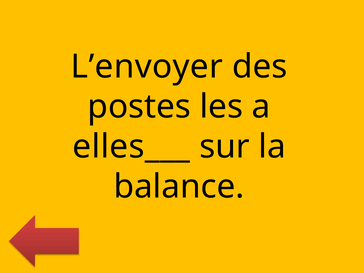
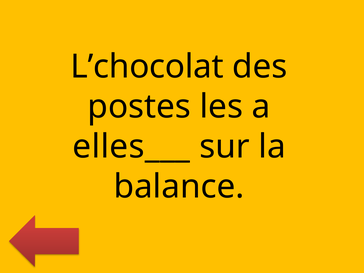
L’envoyer: L’envoyer -> L’chocolat (147, 67)
